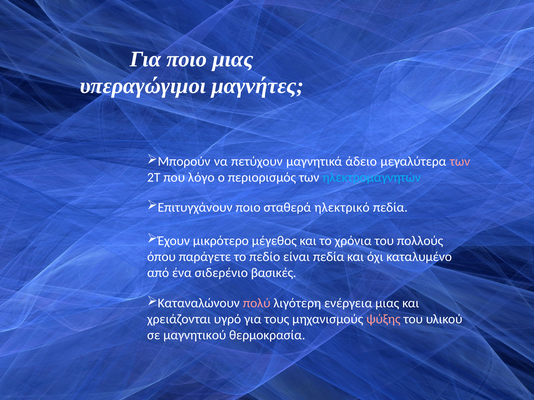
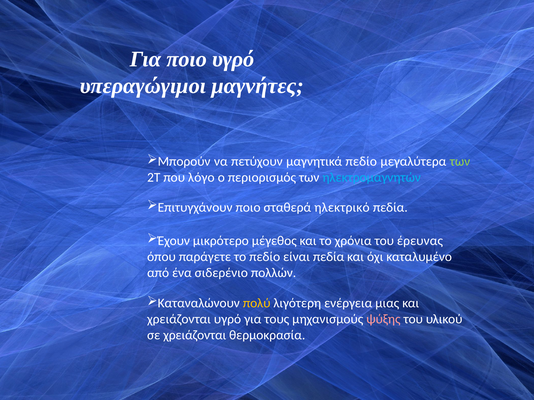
ποιο μιας: μιας -> υγρό (233, 59)
μαγνητικά άδειο: άδειο -> πεδίο (361, 162)
των colour: pink -> light green (460, 162)
πολλούς: πολλούς -> έρευνας (420, 241)
βασικές: βασικές -> πολλών (274, 273)
πολύ colour: pink -> yellow (257, 304)
σε μαγνητικού: μαγνητικού -> χρειάζονται (195, 336)
